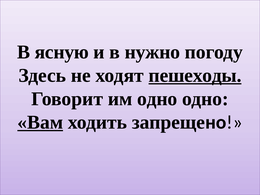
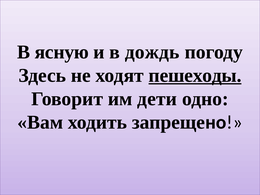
нужно: нужно -> дождь (152, 52)
им одно: одно -> дети (157, 99)
Вам underline: present -> none (40, 122)
